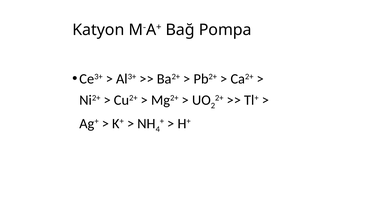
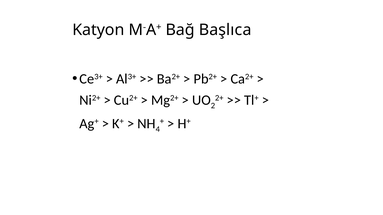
Pompa: Pompa -> Başlıca (225, 30)
